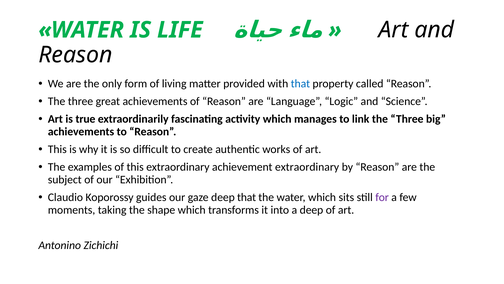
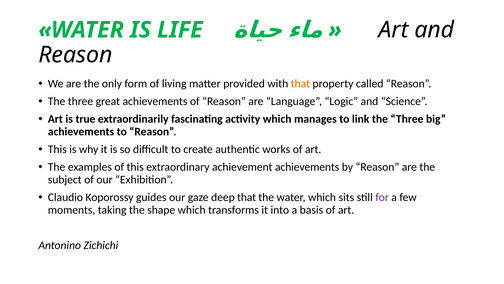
that colour: blue -> orange (300, 84)
achievement extraordinary: extraordinary -> achievements (307, 167)
a deep: deep -> basis (311, 210)
